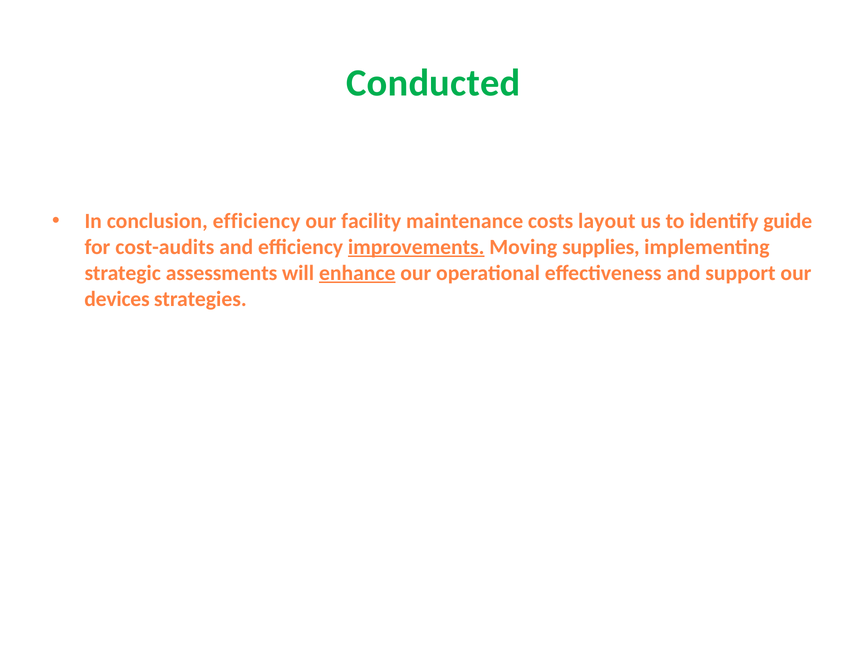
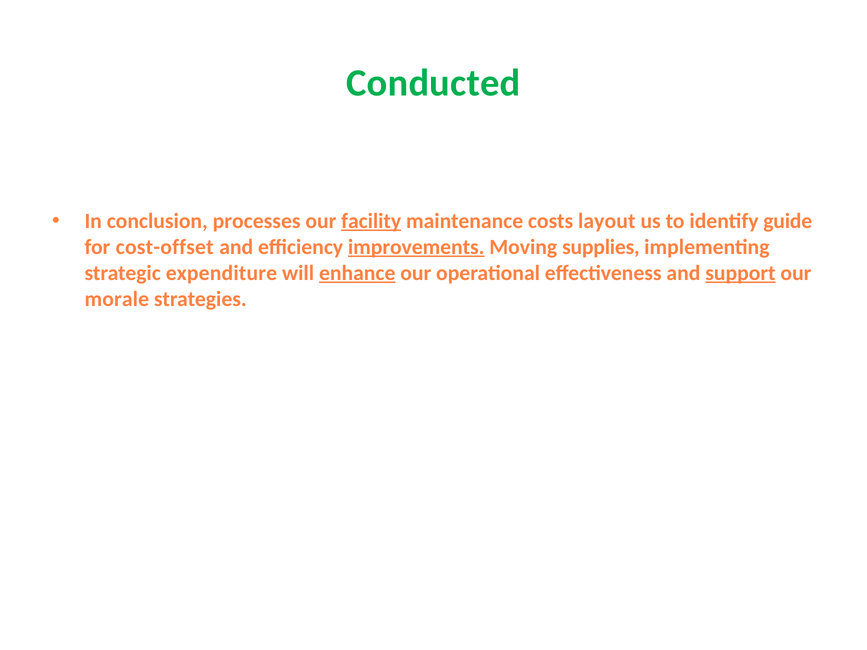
conclusion efficiency: efficiency -> processes (257, 221)
facility underline: none -> present (371, 221)
cost-audits: cost-audits -> cost-offset (165, 247)
assessments: assessments -> expenditure (221, 273)
support underline: none -> present (740, 273)
devices: devices -> morale (117, 299)
